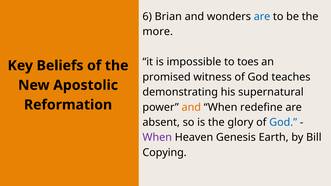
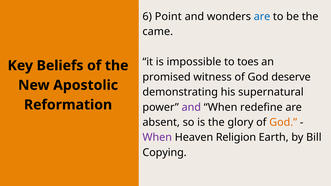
Brian: Brian -> Point (168, 17)
more: more -> came (158, 32)
teaches: teaches -> deserve (291, 77)
and colour: orange -> purple (191, 107)
God colour: blue -> orange (283, 122)
Genesis: Genesis -> Religion (236, 138)
